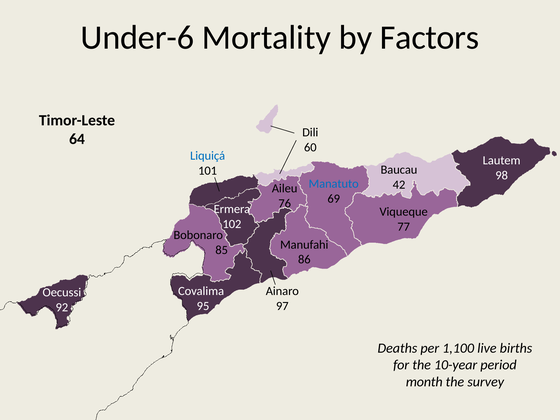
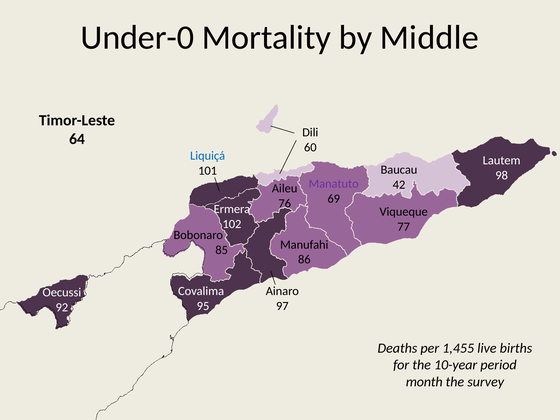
Under-6: Under-6 -> Under-0 (137, 37)
Factors: Factors -> Middle (429, 37)
Manatuto colour: blue -> purple (334, 184)
1,100: 1,100 -> 1,455 (458, 348)
